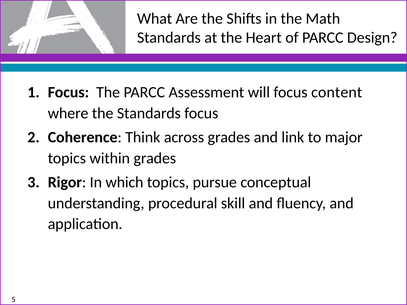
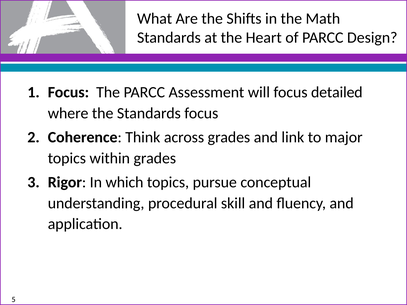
content: content -> detailed (337, 93)
